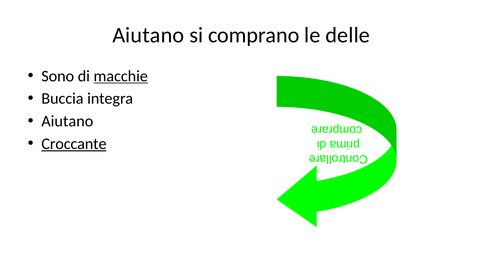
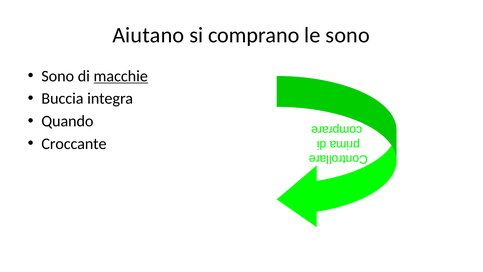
le delle: delle -> sono (348, 35)
Aiutano: Aiutano -> Quando (67, 121)
Croccante underline: present -> none (74, 144)
